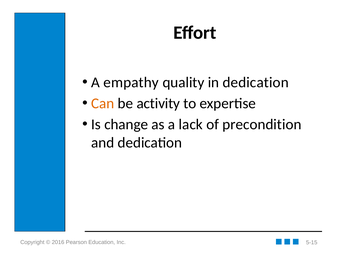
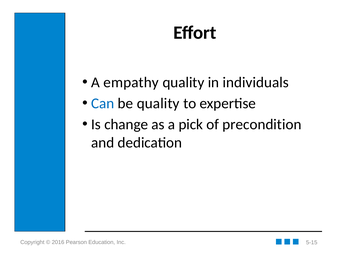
in dedication: dedication -> individuals (256, 82)
Can colour: orange -> blue (103, 104)
be activity: activity -> quality (158, 104)
lack: lack -> pick (191, 125)
